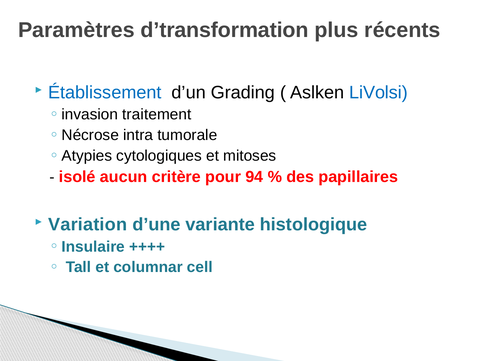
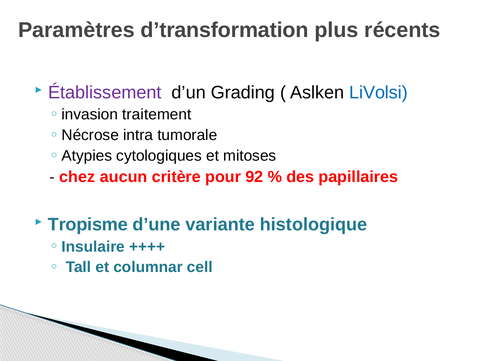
Établissement colour: blue -> purple (105, 93)
isolé: isolé -> chez (77, 177)
94: 94 -> 92 (254, 177)
Variation: Variation -> Tropisme (88, 225)
